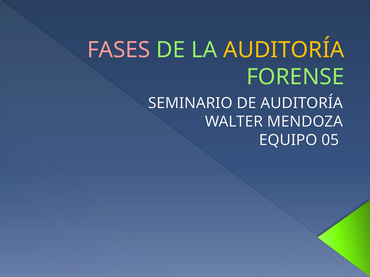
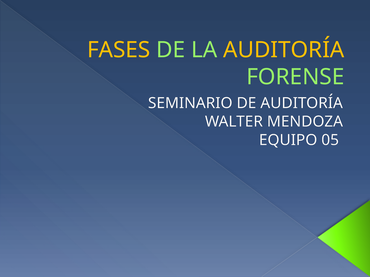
FASES colour: pink -> yellow (119, 50)
